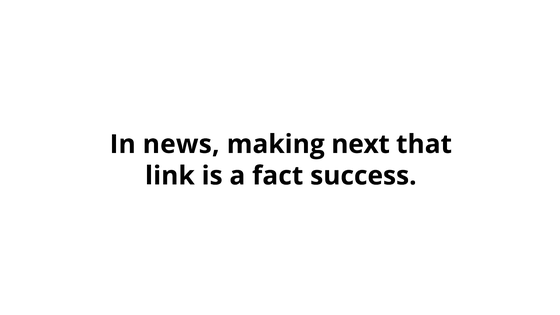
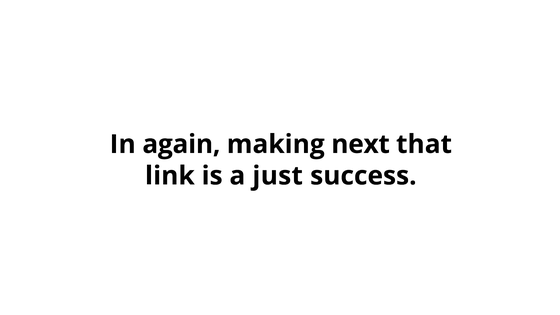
news: news -> again (181, 144)
fact: fact -> just (278, 176)
